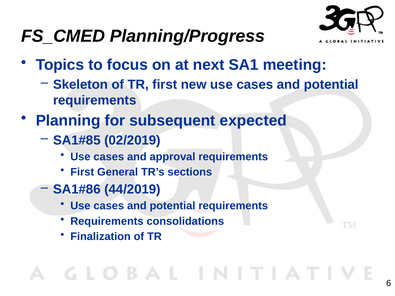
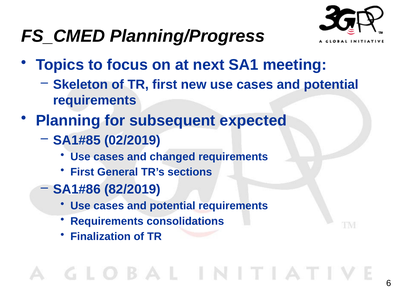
approval: approval -> changed (172, 157)
44/2019: 44/2019 -> 82/2019 (132, 189)
